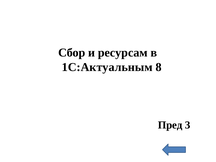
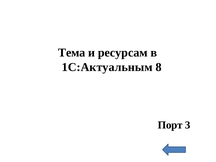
Сбор: Сбор -> Тема (72, 53)
Пред: Пред -> Порт (170, 125)
